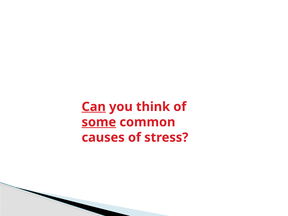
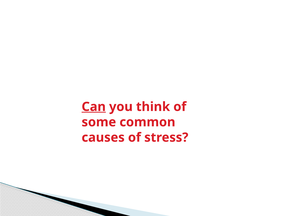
some underline: present -> none (99, 122)
